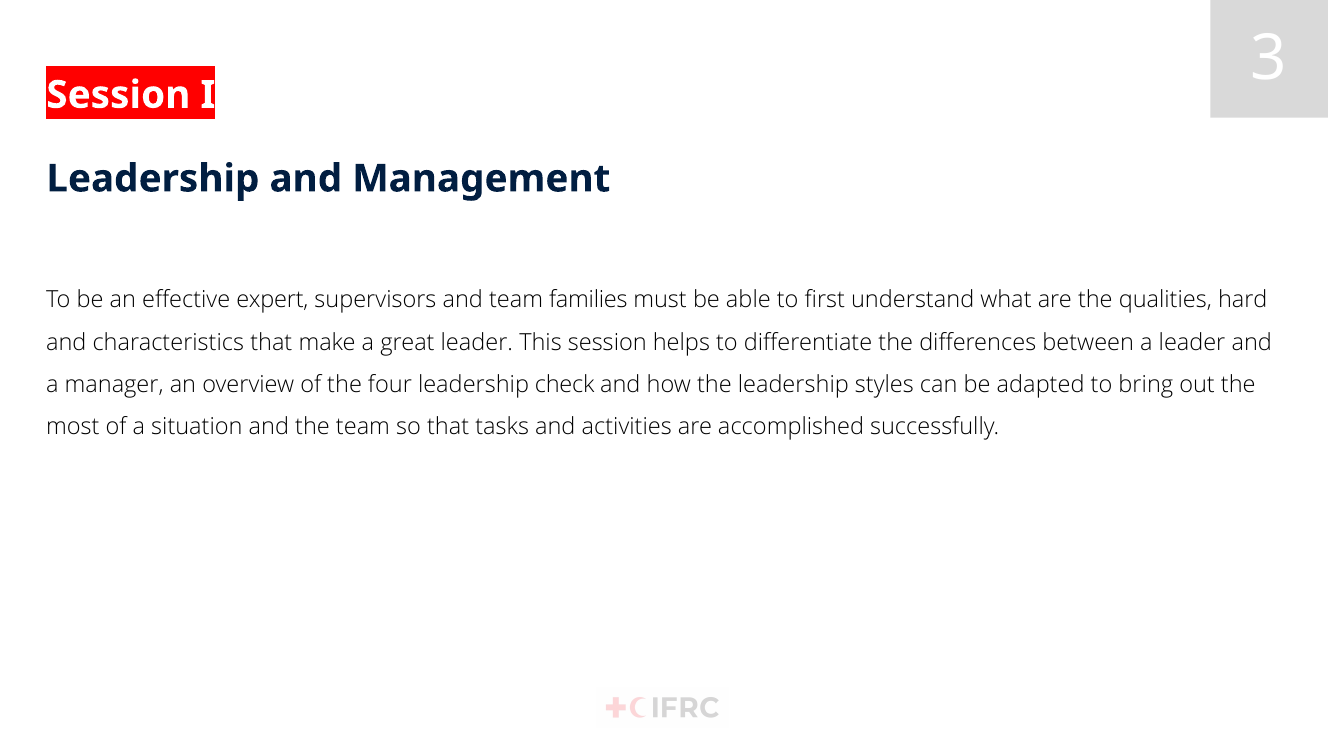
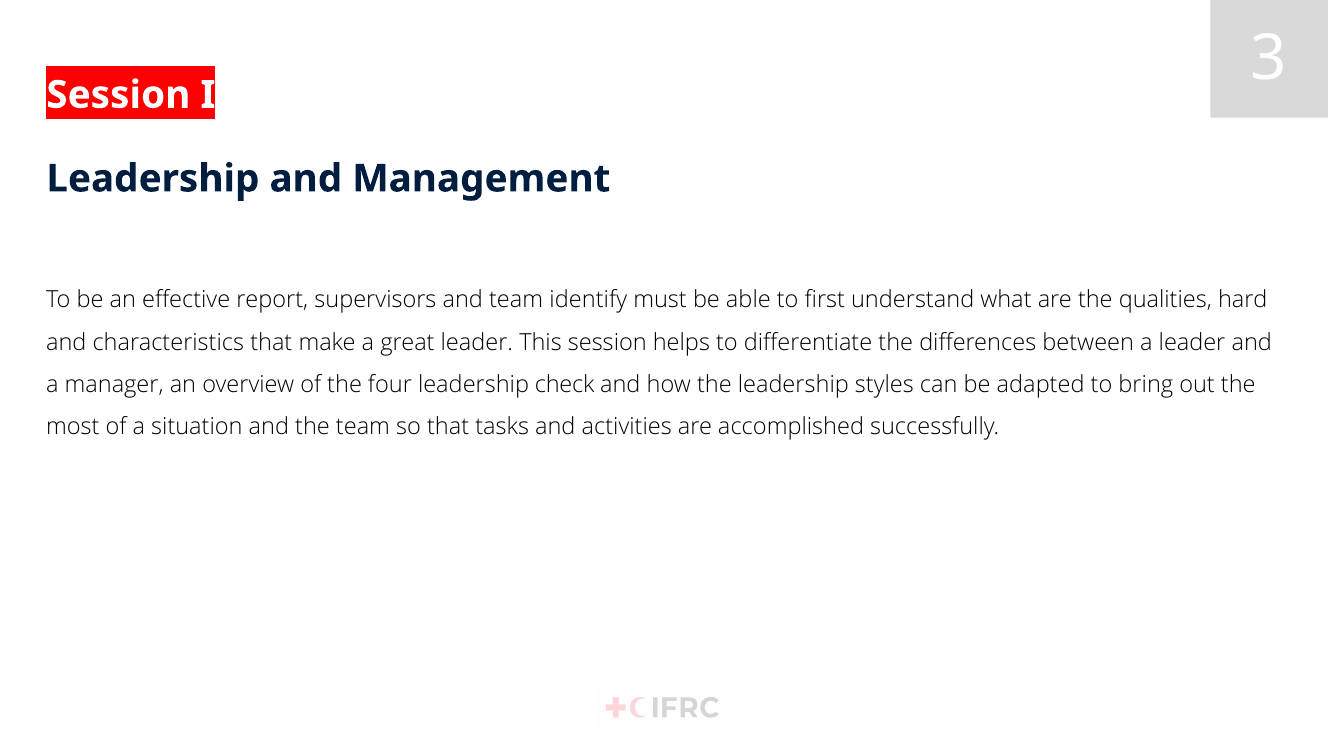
expert: expert -> report (272, 300)
families: families -> identify (588, 300)
